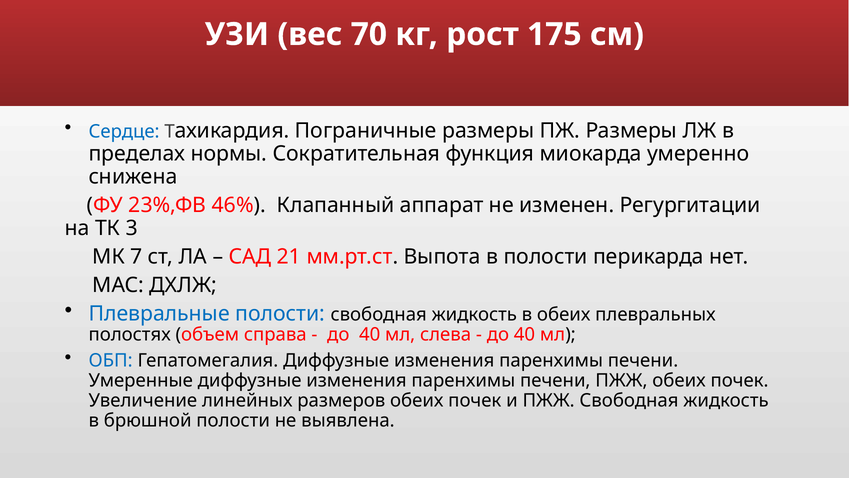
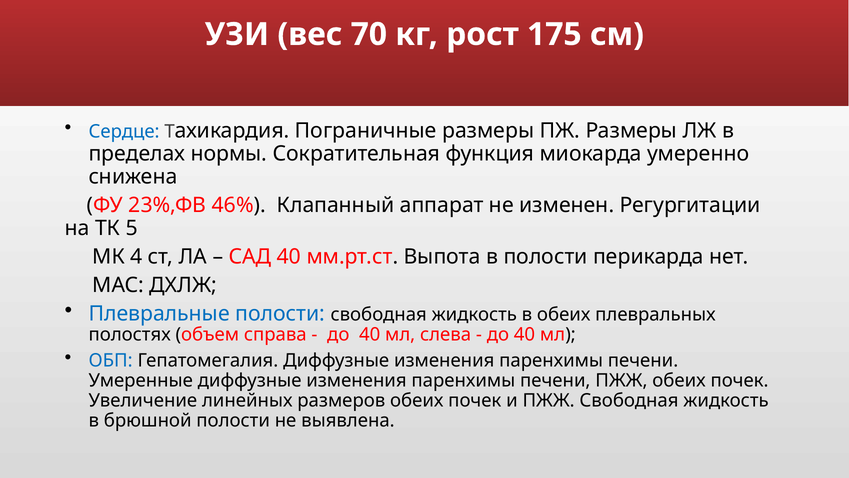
3: 3 -> 5 (132, 228)
7: 7 -> 4 (136, 256)
САД 21: 21 -> 40 (289, 256)
